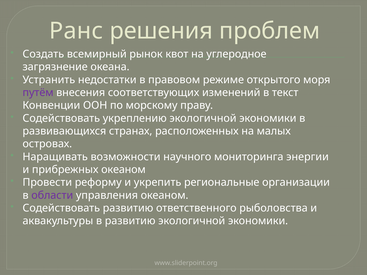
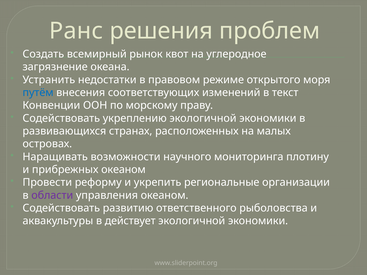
путём colour: purple -> blue (38, 93)
энергии: энергии -> плотину (308, 157)
в развитию: развитию -> действует (130, 221)
